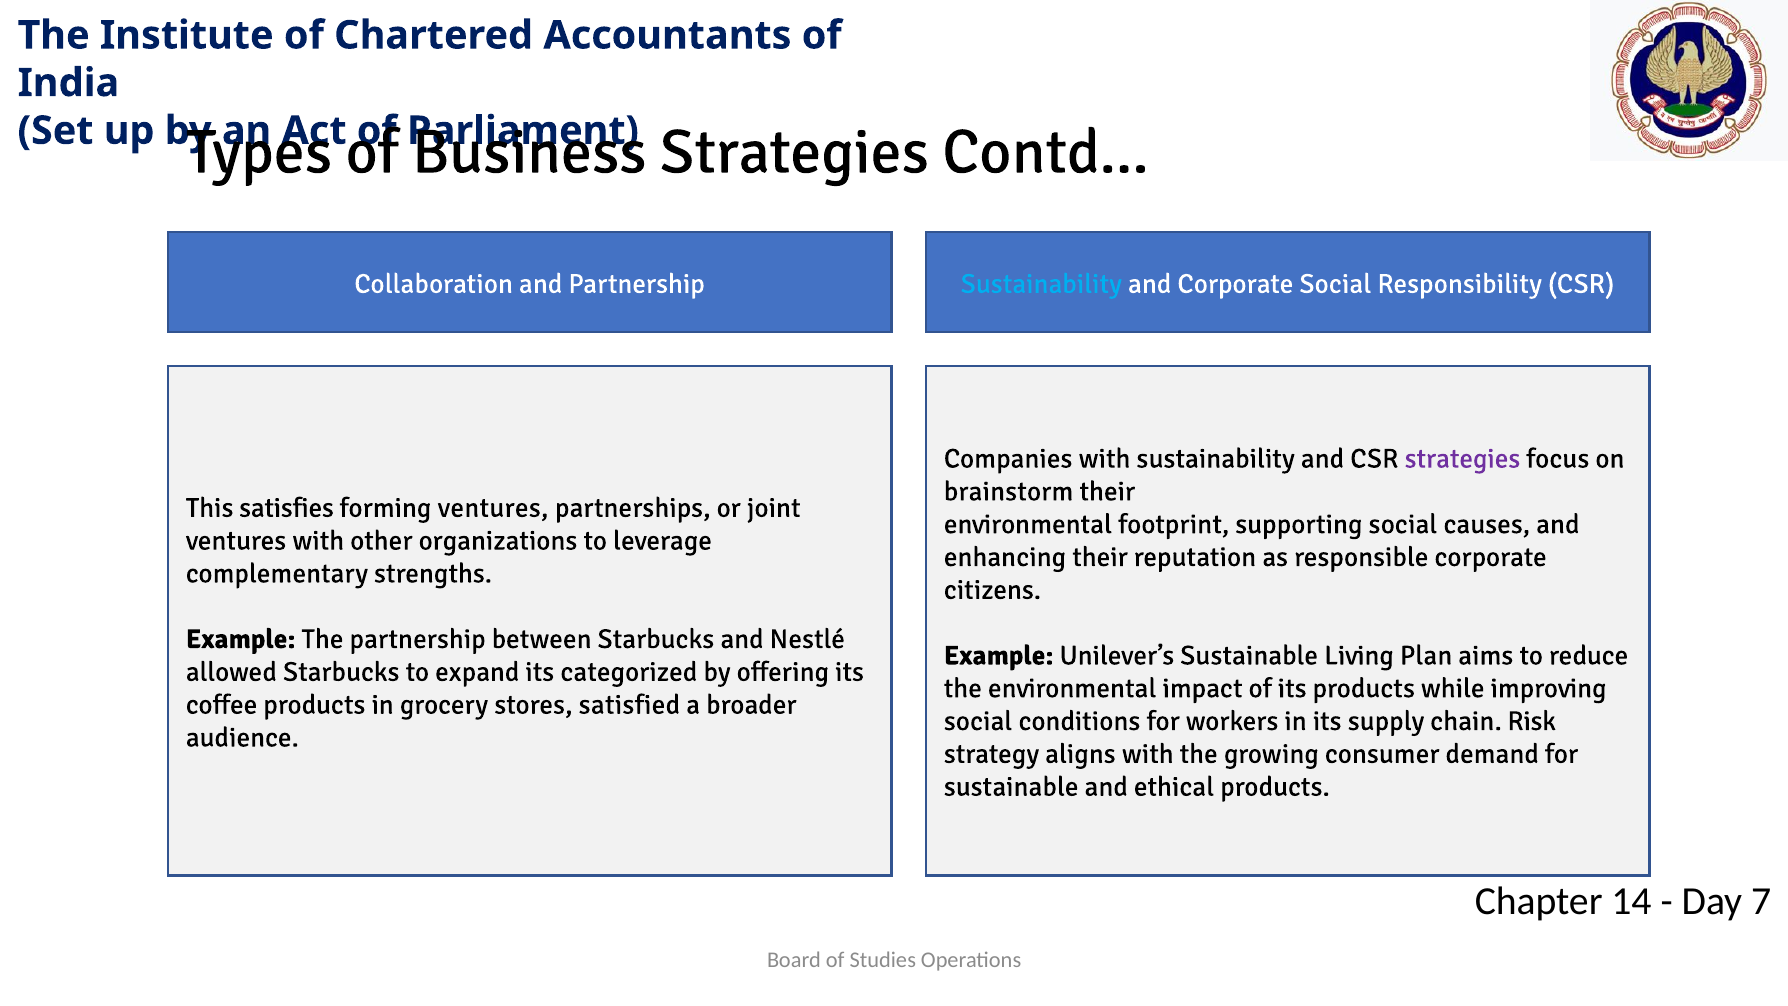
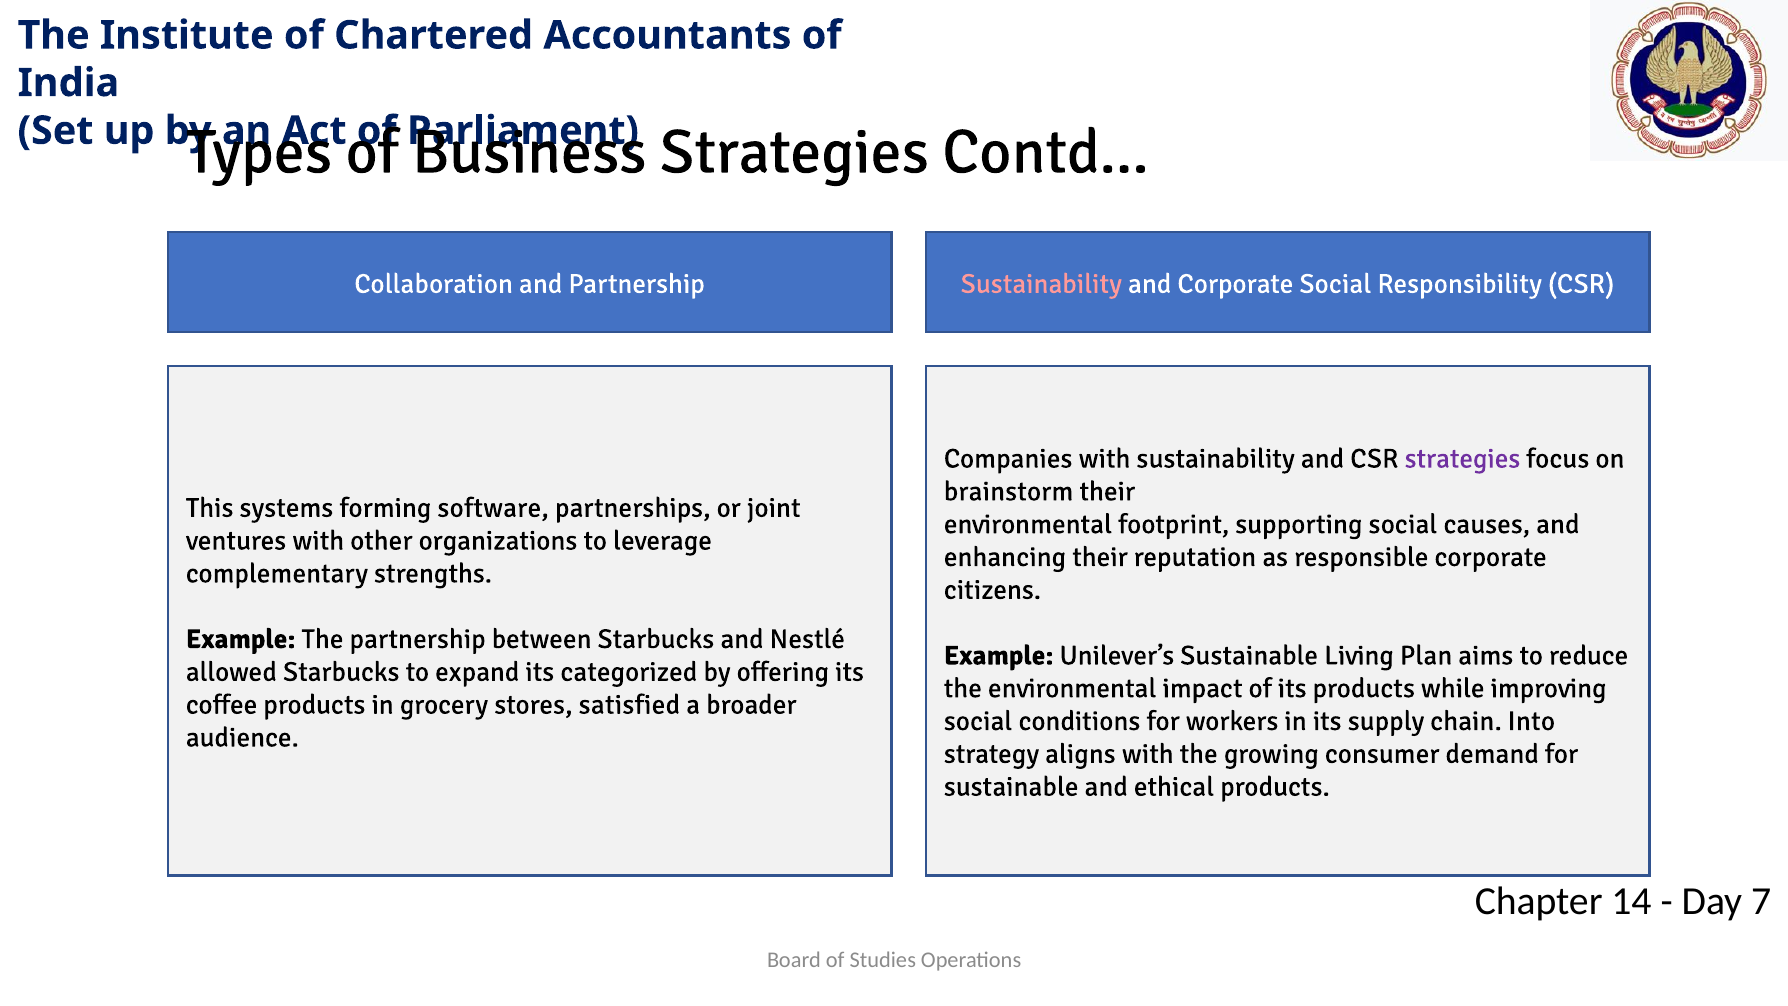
Sustainability colour: light blue -> pink (1041, 284)
satisfies: satisfies -> systems (286, 508)
forming ventures: ventures -> software (493, 508)
Risk: Risk -> Into (1531, 721)
